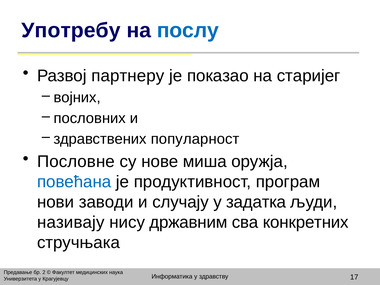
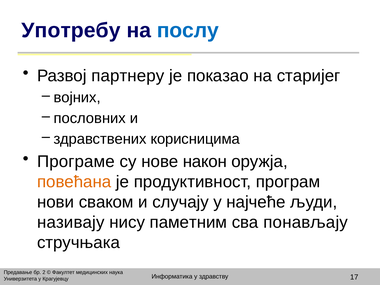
популарност: популарност -> корисницима (195, 139)
Пословне: Пословне -> Програме (76, 162)
миша: миша -> након (205, 162)
повећана colour: blue -> orange (74, 182)
заводи: заводи -> сваком (106, 202)
задатка: задатка -> најчеће (256, 202)
државним: државним -> паметним (188, 222)
конкретних: конкретних -> понављају (306, 222)
